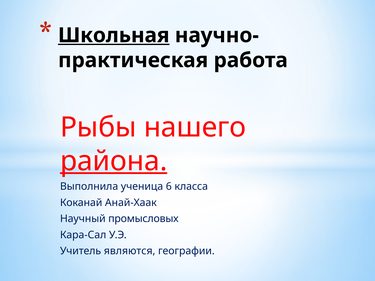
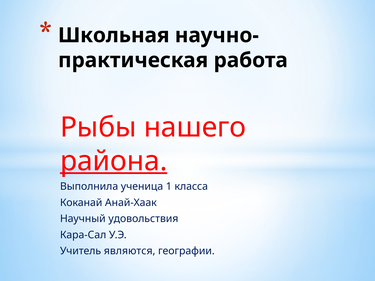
Школьная underline: present -> none (114, 35)
6: 6 -> 1 (169, 187)
промысловых: промысловых -> удовольствия (143, 219)
